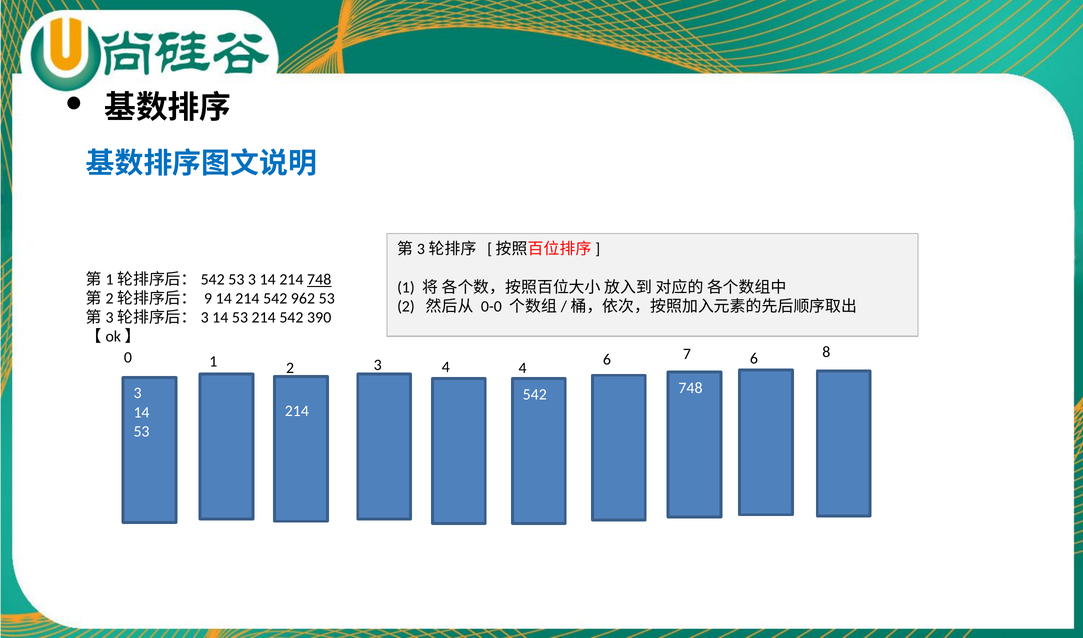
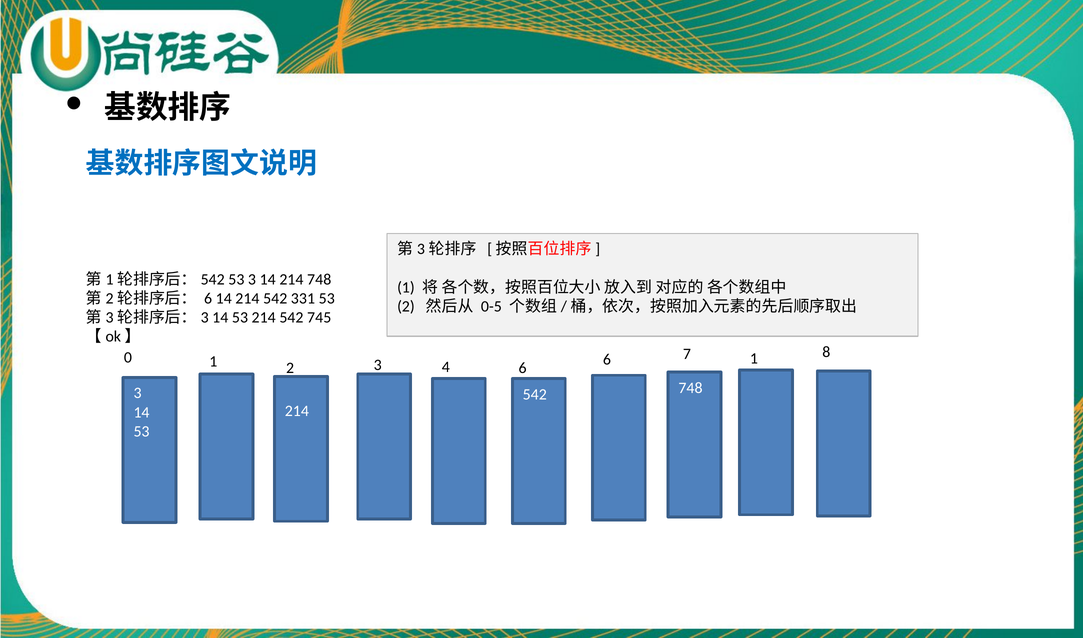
748 underline: present -> none (319, 279)
9: 9 -> 6 (208, 298)
962: 962 -> 331 (303, 298)
0-0: 0-0 -> 0-5 (491, 306)
390: 390 -> 745 (319, 317)
4 4: 4 -> 6 (523, 368)
7 6: 6 -> 1 (754, 358)
